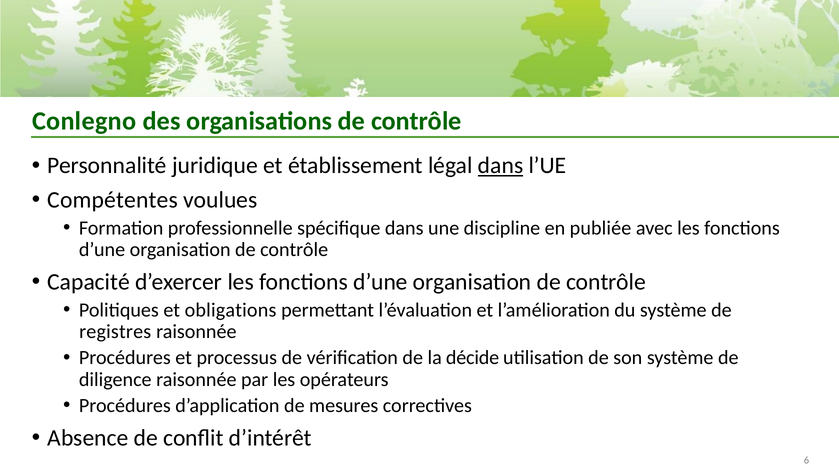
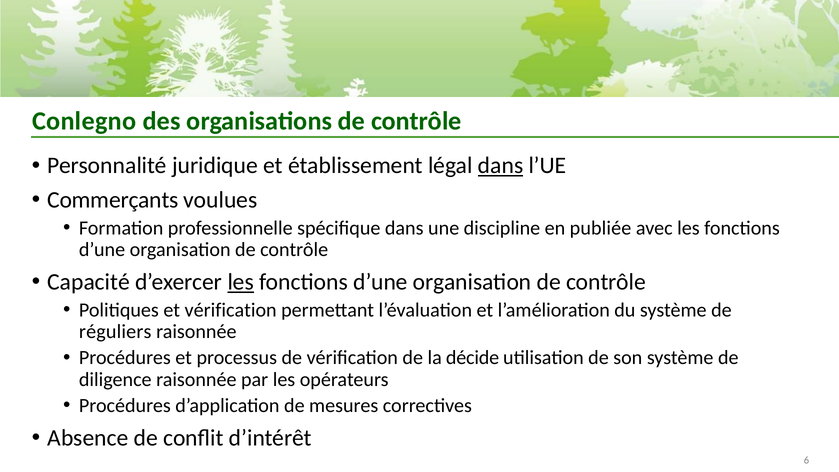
Compétentes: Compétentes -> Commerçants (113, 200)
les underline: none -> present (241, 282)
et obligations: obligations -> vérification (231, 310)
registres: registres -> réguliers (115, 332)
